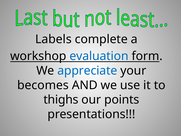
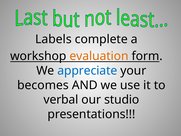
evaluation colour: blue -> orange (99, 56)
thighs: thighs -> verbal (61, 99)
points: points -> studio (122, 99)
